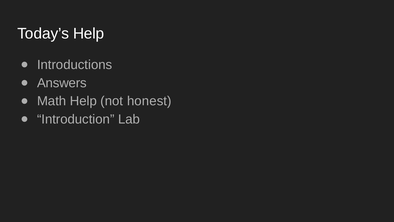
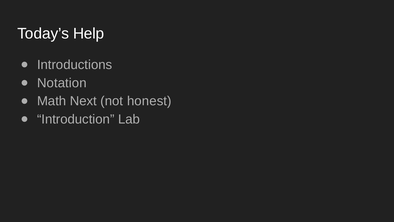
Answers: Answers -> Notation (62, 83)
Math Help: Help -> Next (83, 101)
